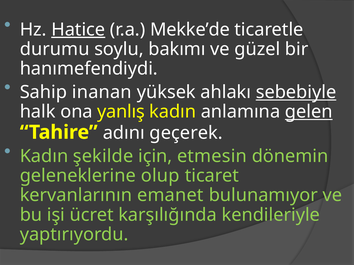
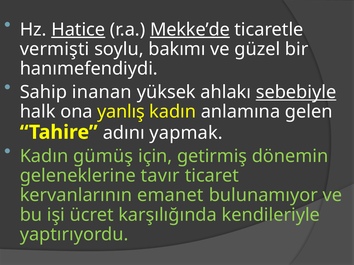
Mekke’de underline: none -> present (190, 30)
durumu: durumu -> vermişti (55, 49)
gelen underline: present -> none (309, 112)
geçerek: geçerek -> yapmak (186, 133)
şekilde: şekilde -> gümüş (103, 156)
etmesin: etmesin -> getirmiş (212, 156)
olup: olup -> tavır (160, 176)
